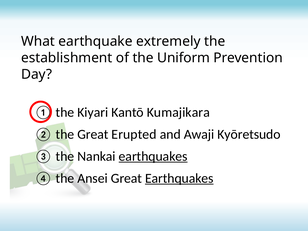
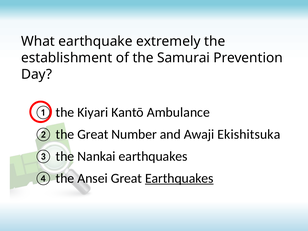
Uniform: Uniform -> Samurai (184, 58)
Kumajikara: Kumajikara -> Ambulance (178, 112)
Erupted: Erupted -> Number (134, 134)
Kyōretsudo: Kyōretsudo -> Ekishitsuka (249, 134)
earthquakes underline: present -> none (153, 156)
